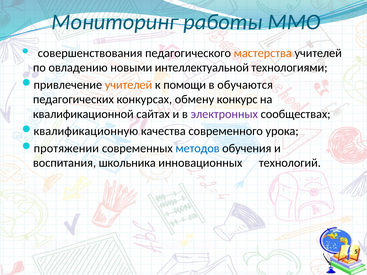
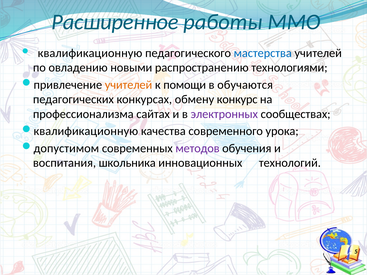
Мониторинг: Мониторинг -> Расширенное (115, 22)
совершенствования: совершенствования -> квалификационную (90, 53)
мастерства colour: orange -> blue (263, 53)
интеллектуальной: интеллектуальной -> распространению (202, 68)
квалификационной: квалификационной -> профессионализма (83, 114)
протяжении: протяжении -> допустимом (66, 148)
методов colour: blue -> purple (198, 148)
